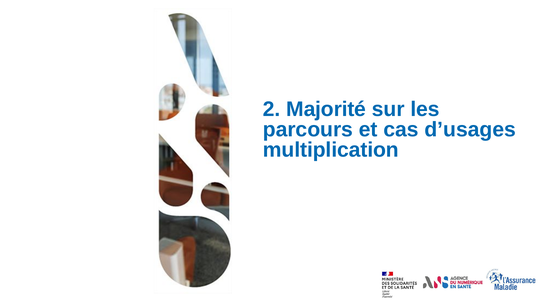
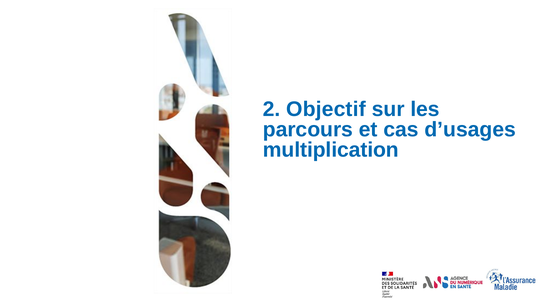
Majorité: Majorité -> Objectif (326, 109)
